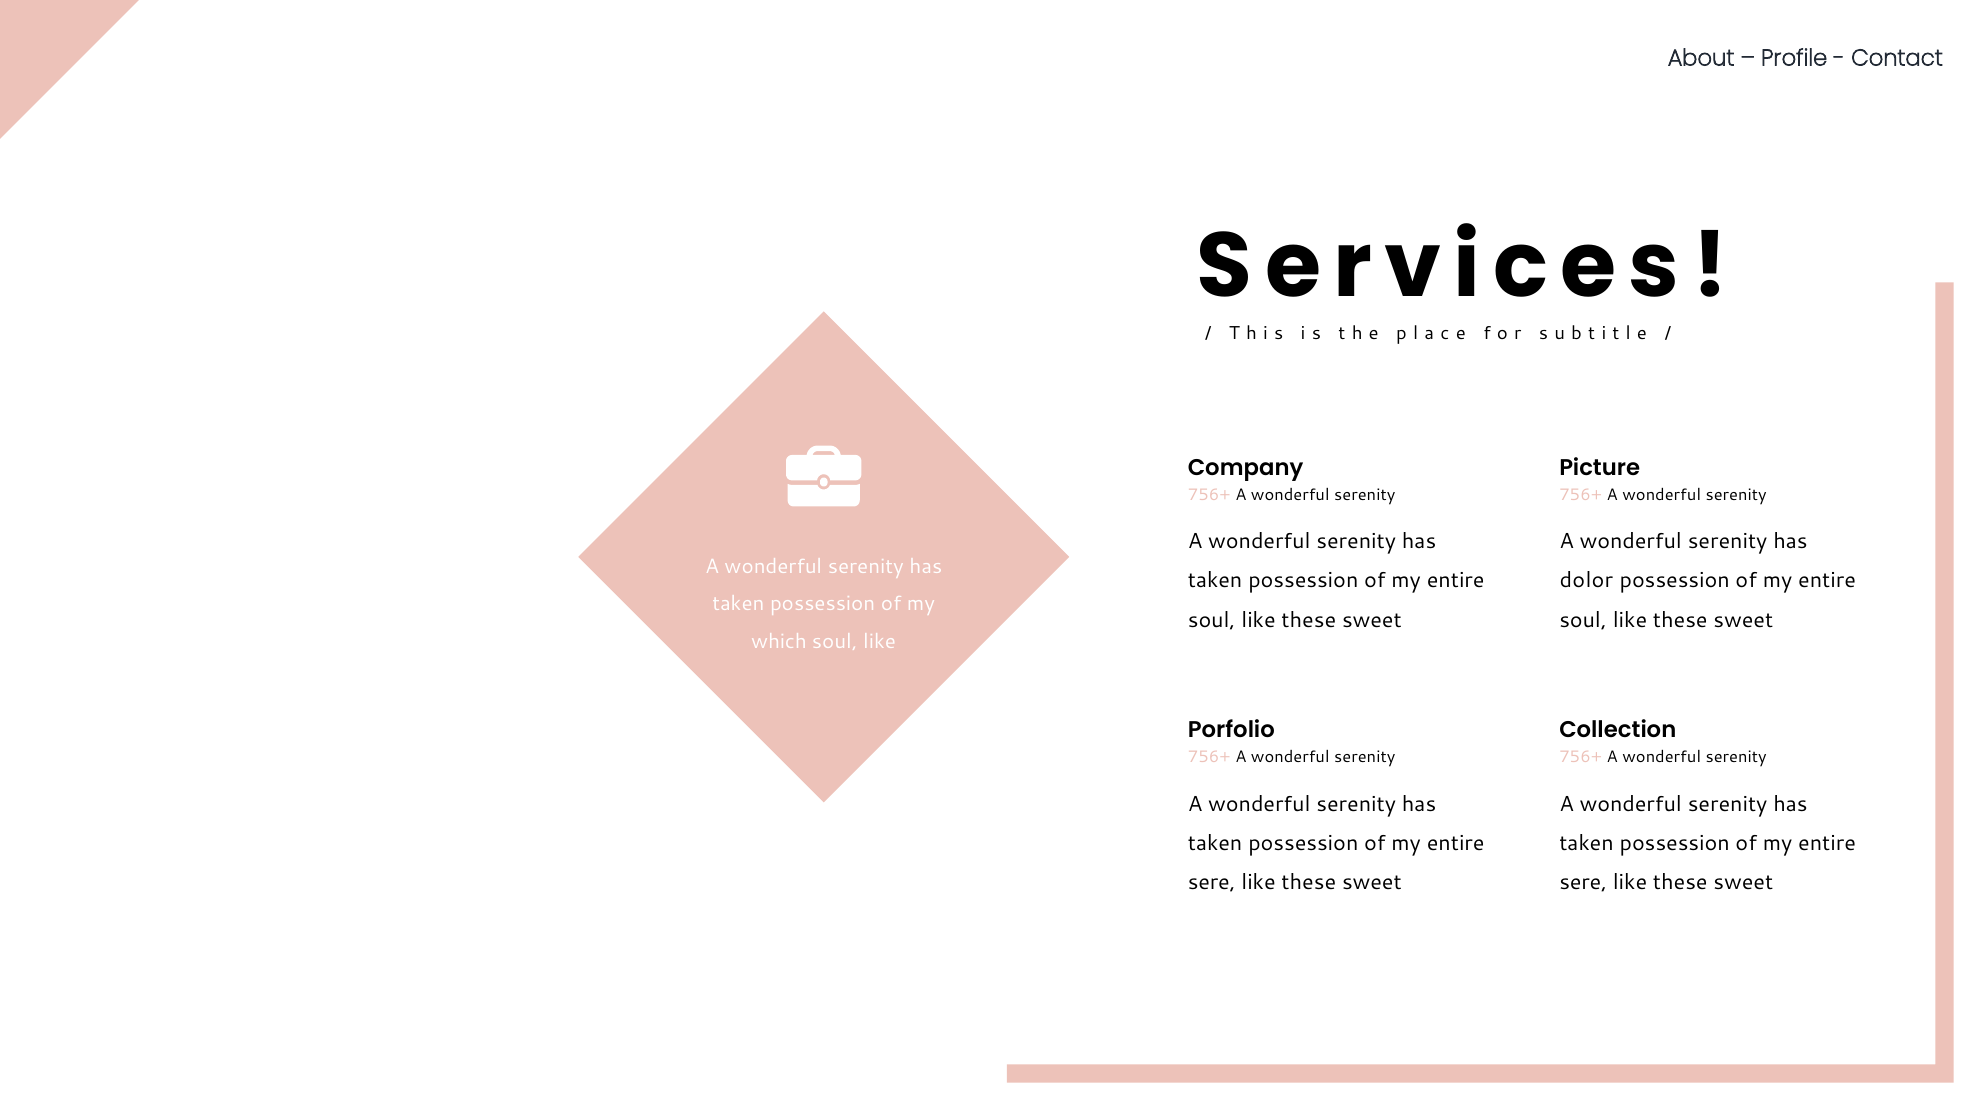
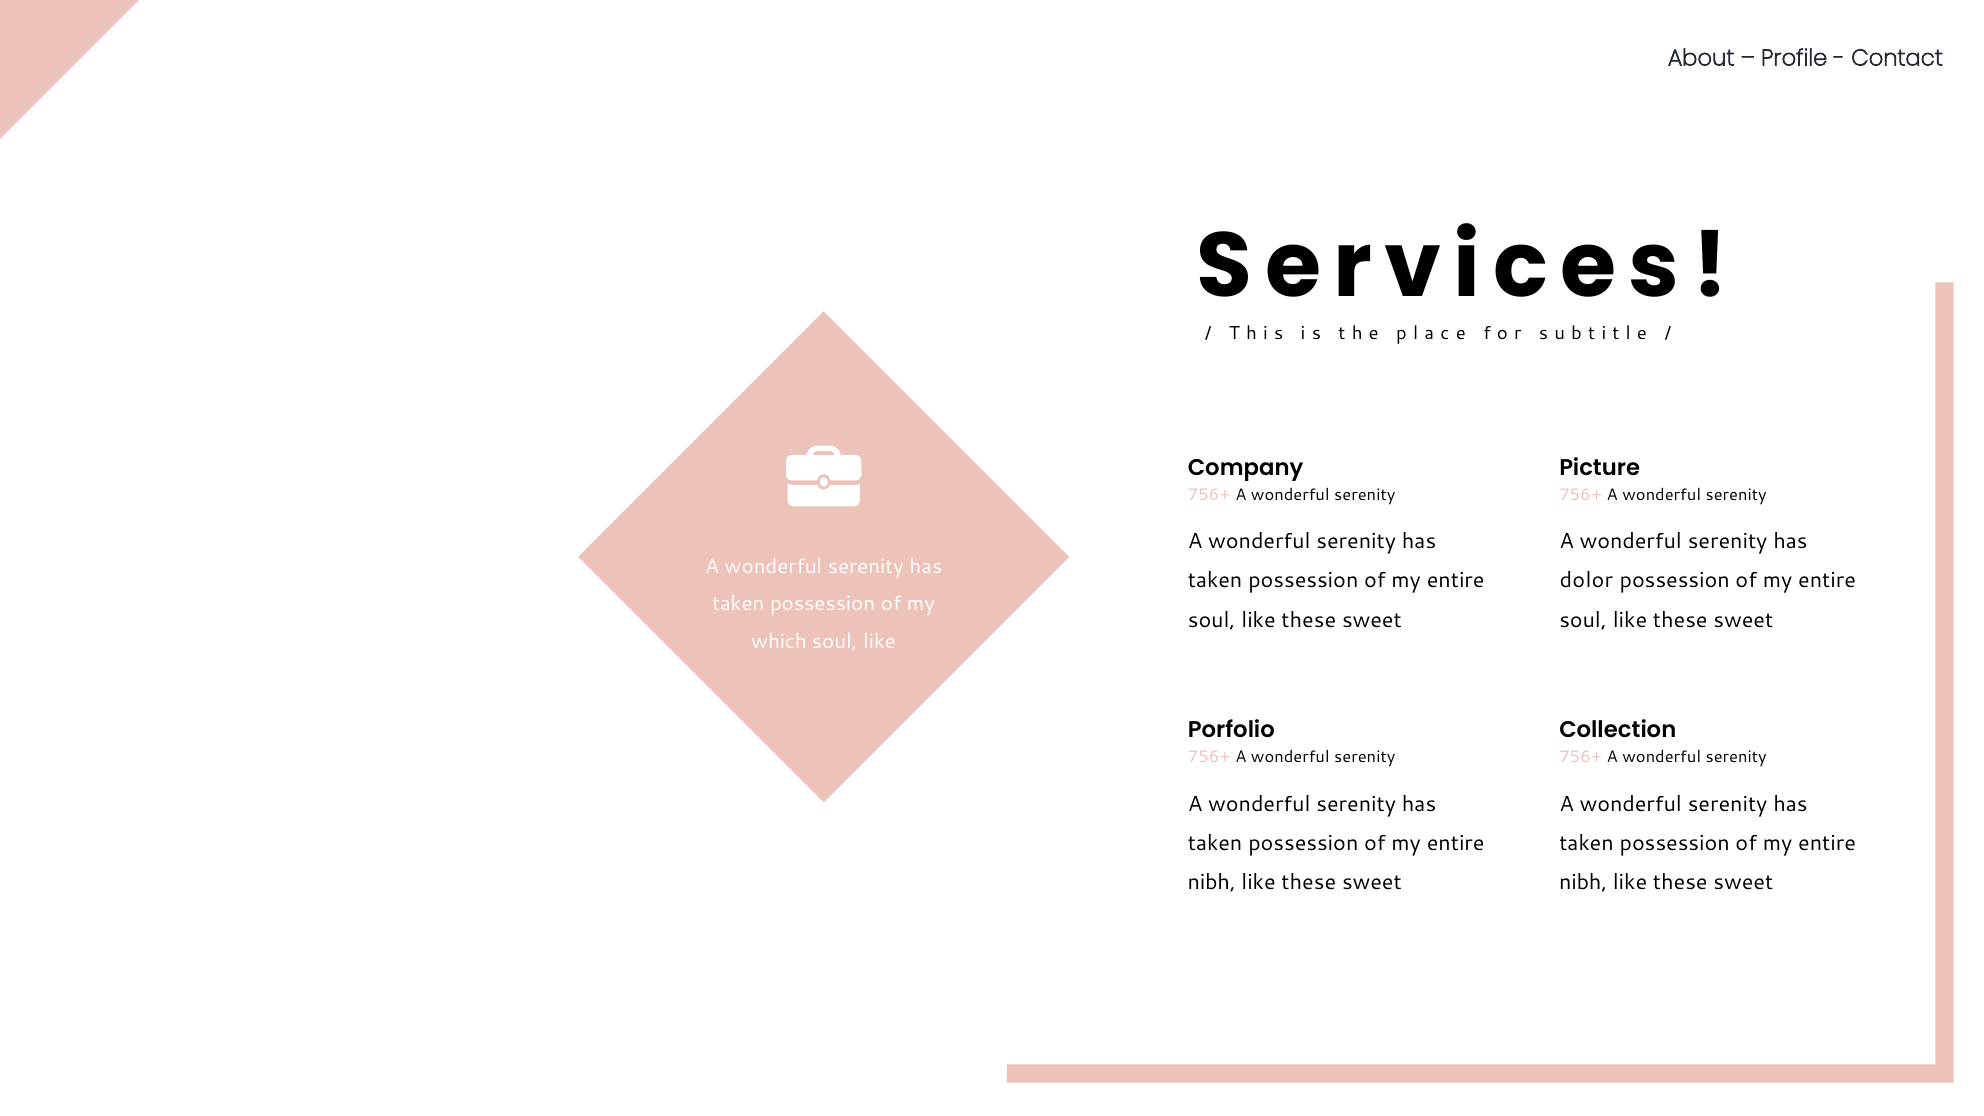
sere: sere -> nibh (1212, 882)
sere: sere -> nibh (1583, 882)
